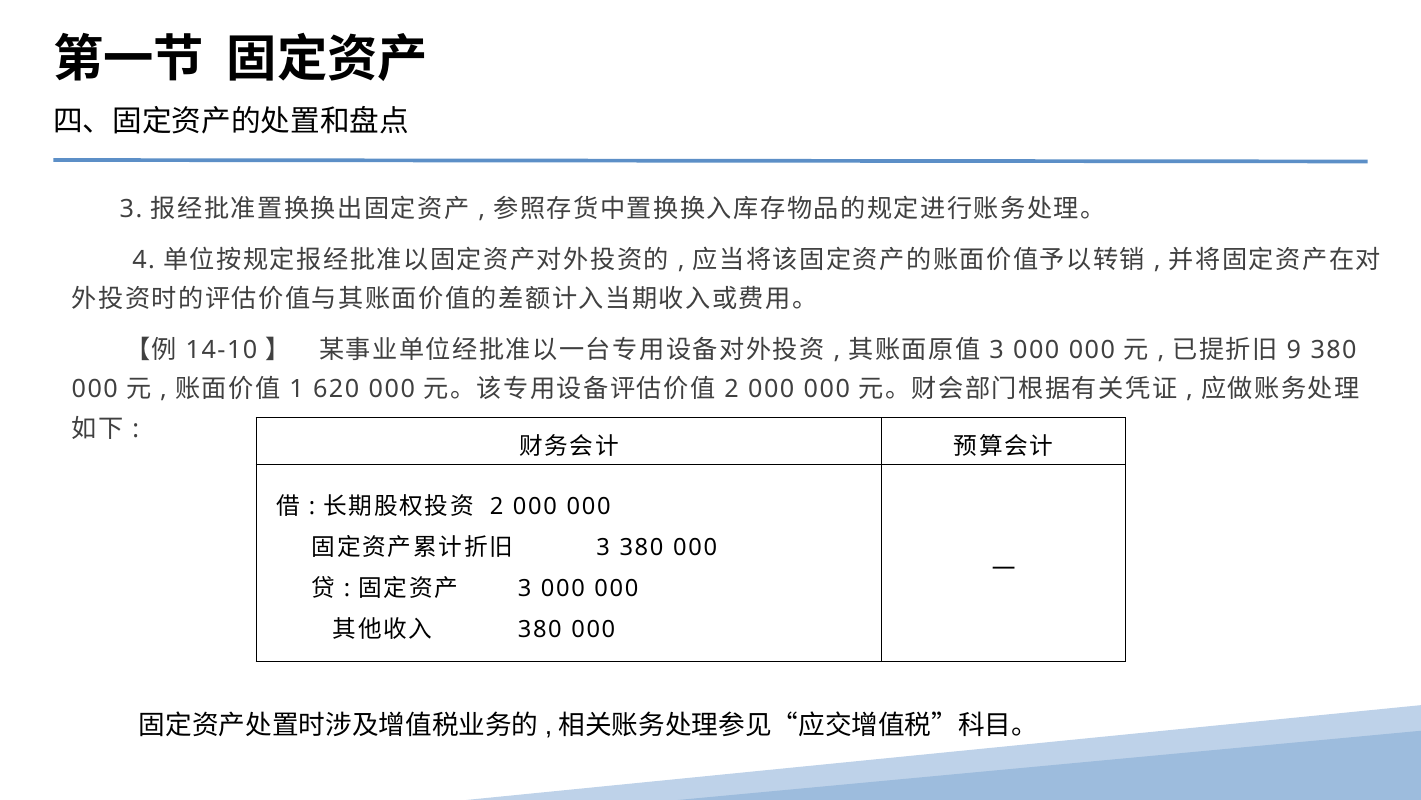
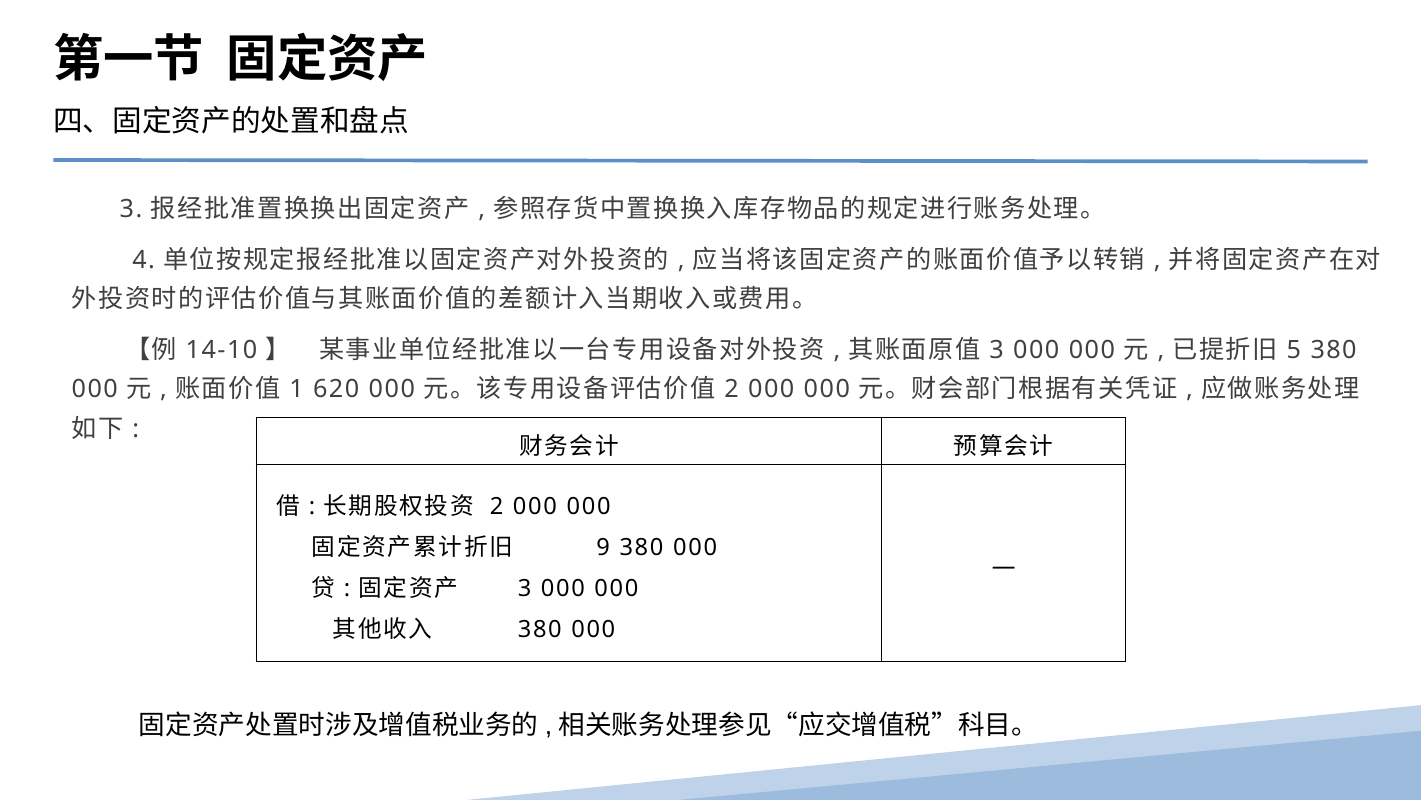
9: 9 -> 5 (1294, 350)
3: 3 -> 9 (603, 547)
